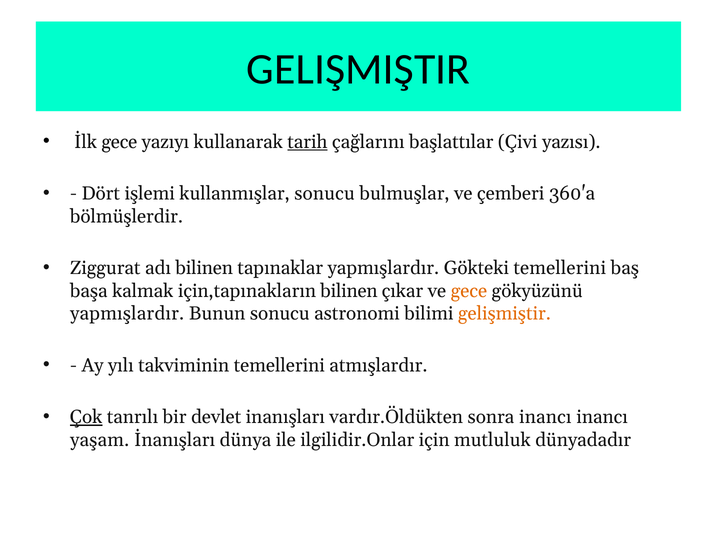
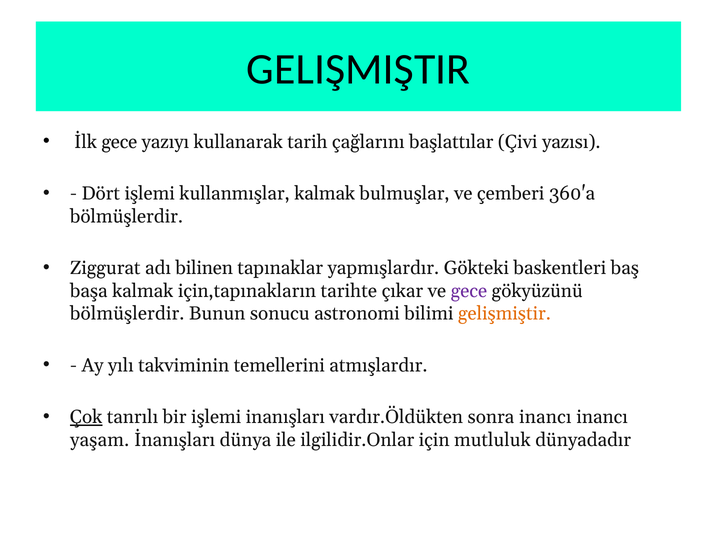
tarih underline: present -> none (307, 142)
kullanmışlar sonucu: sonucu -> kalmak (325, 194)
Gökteki temellerini: temellerini -> baskentleri (560, 268)
için,tapınakların bilinen: bilinen -> tarihte (349, 291)
gece colour: orange -> purple (469, 291)
yapmışlardır: yapmışlardır -> bölmüşlerdir (127, 313)
bir devlet: devlet -> işlemi (216, 417)
